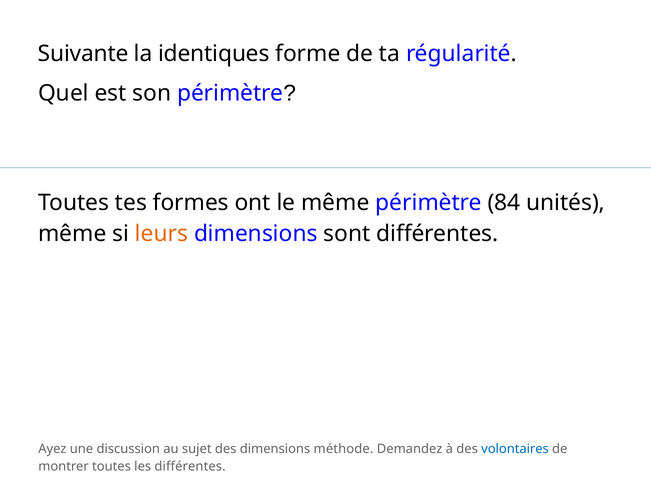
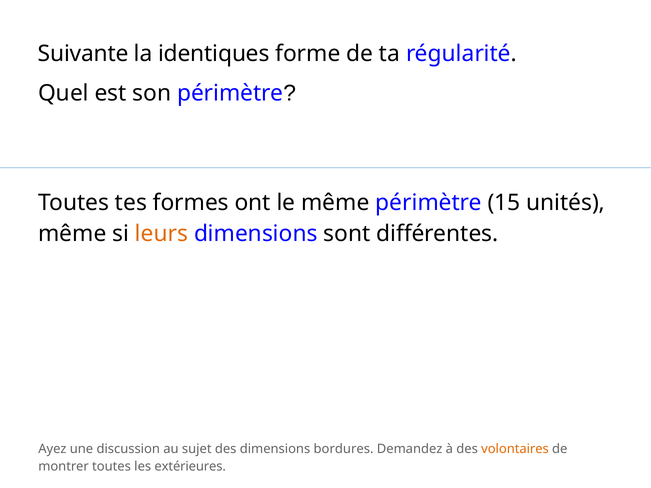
84: 84 -> 15 (504, 203)
méthode: méthode -> bordures (344, 449)
volontaires colour: blue -> orange (515, 449)
les différentes: différentes -> extérieures (190, 467)
